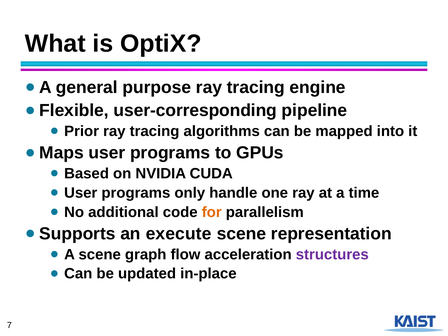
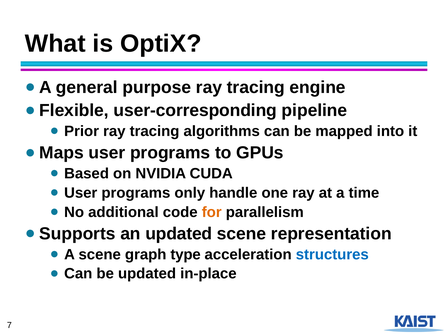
an execute: execute -> updated (179, 234)
flow: flow -> type (186, 254)
structures colour: purple -> blue (332, 254)
